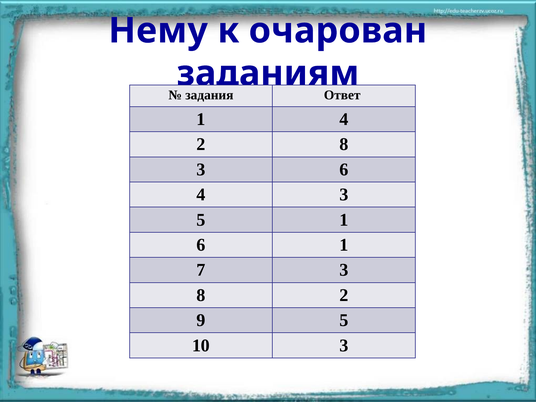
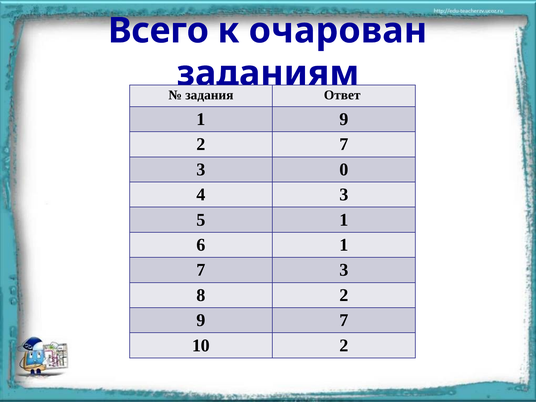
Нему: Нему -> Всего (158, 31)
1 4: 4 -> 9 (344, 119)
2 8: 8 -> 7 (344, 144)
3 6: 6 -> 0 (344, 170)
9 5: 5 -> 7 (344, 320)
10 3: 3 -> 2 (344, 345)
